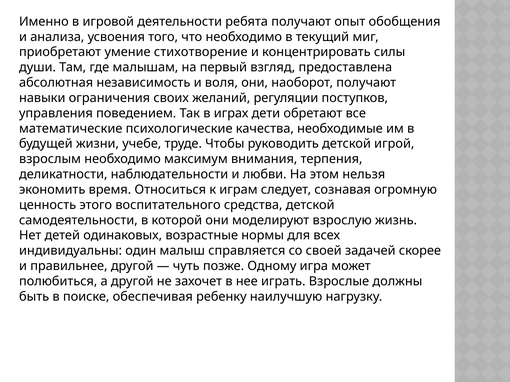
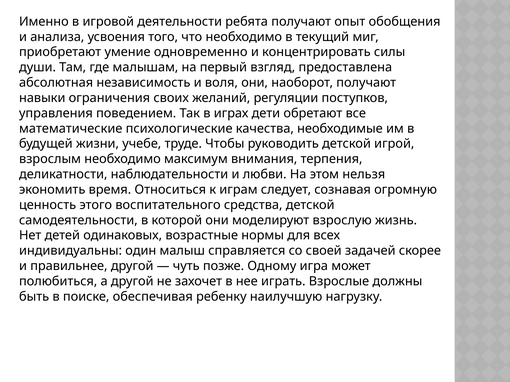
стихотворение: стихотворение -> одновременно (201, 52)
